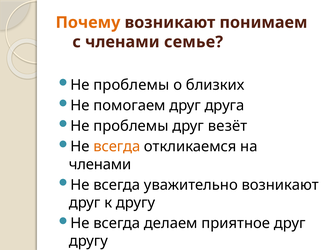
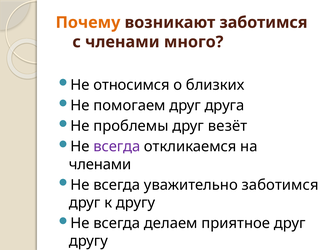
возникают понимаем: понимаем -> заботимся (264, 22)
семье: семье -> много (194, 42)
проблемы: проблемы -> относимся (131, 85)
всегда colour: orange -> purple (117, 146)
уважительно возникают: возникают -> заботимся (280, 185)
